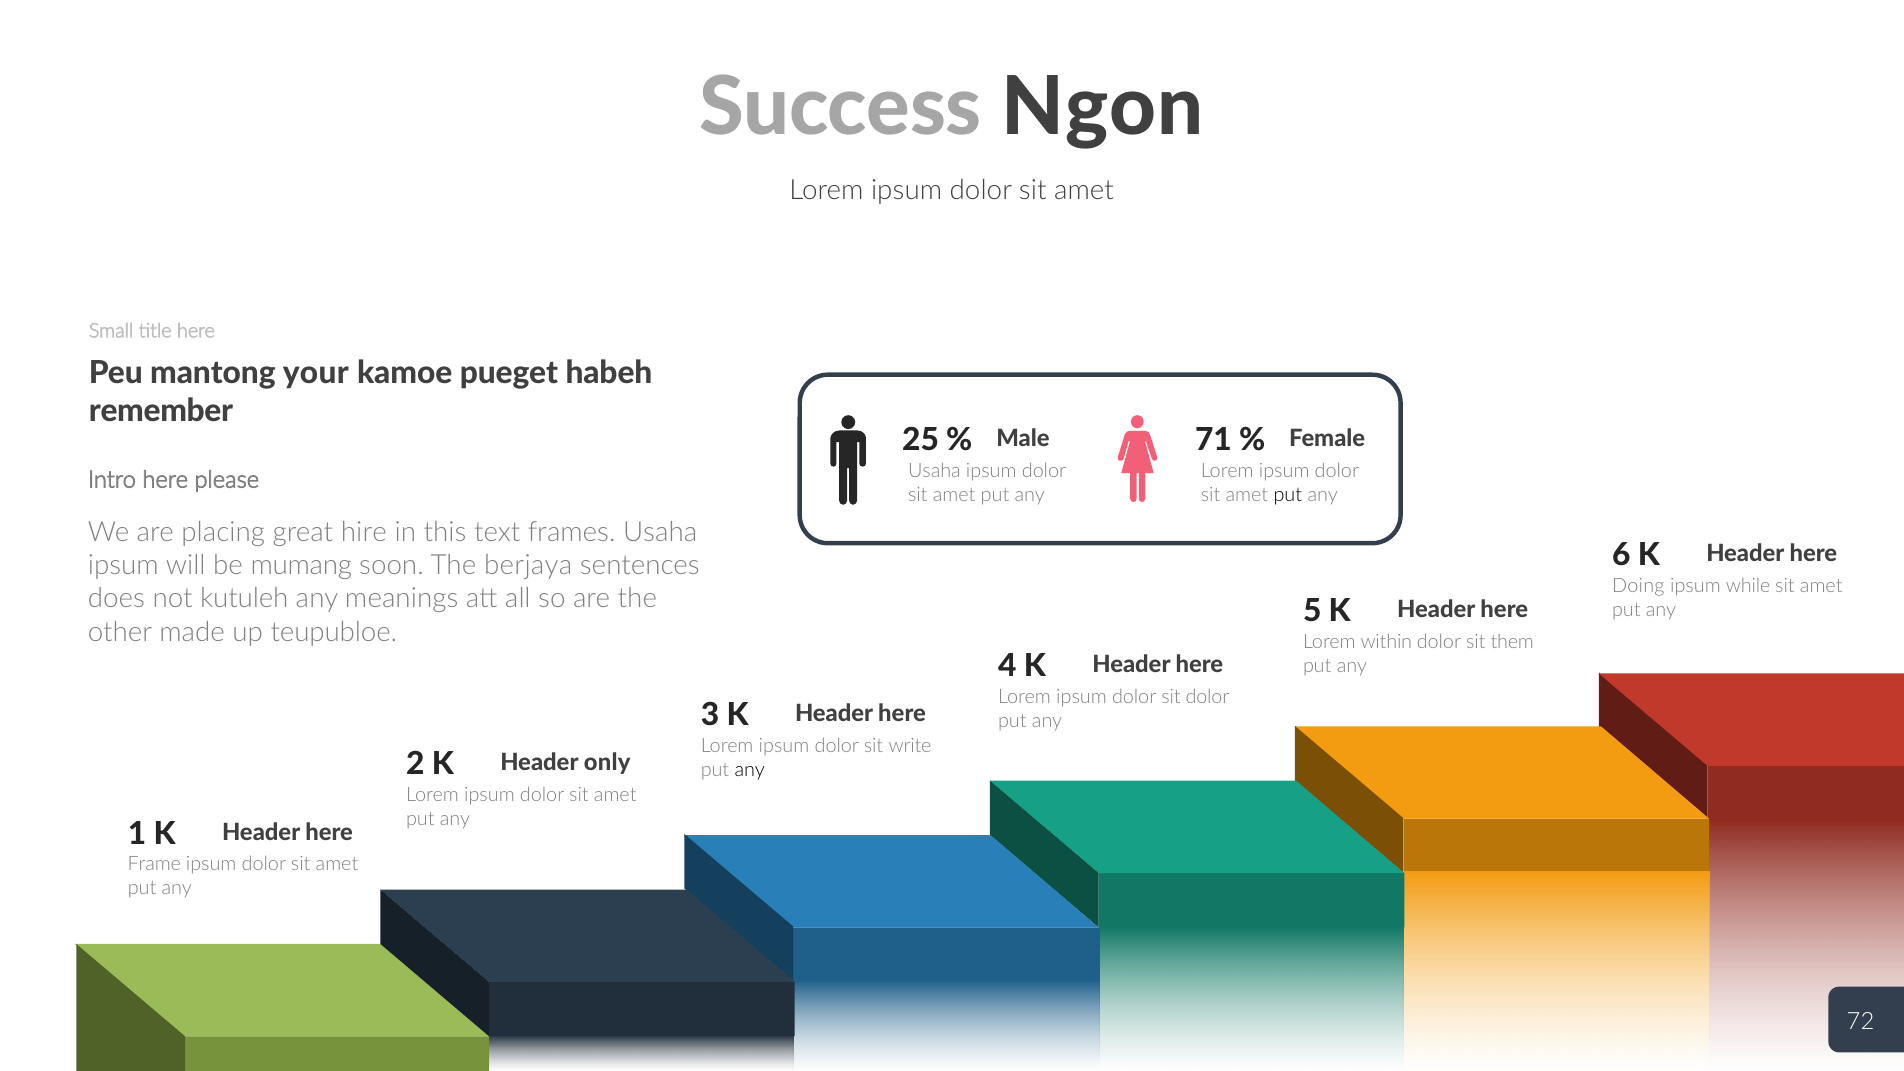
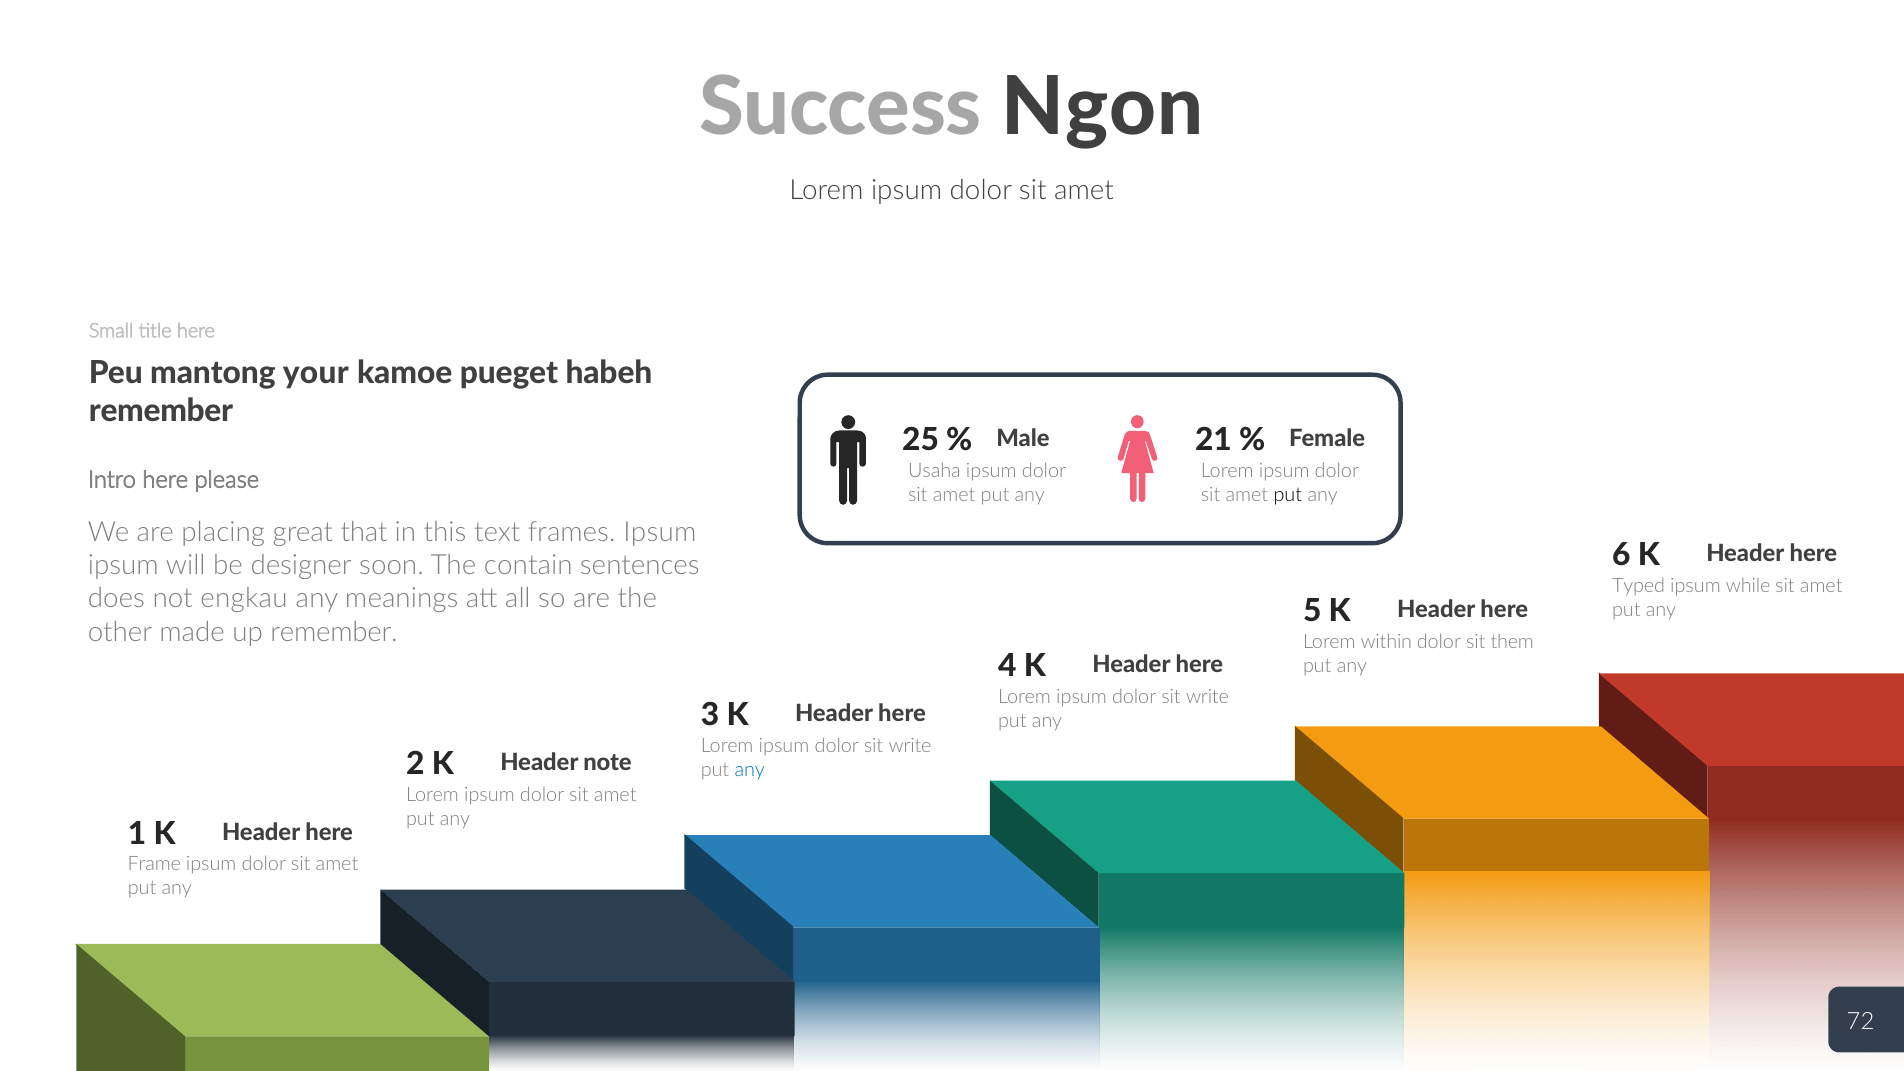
71: 71 -> 21 (1213, 440)
hire: hire -> that (364, 532)
frames Usaha: Usaha -> Ipsum (660, 532)
mumang: mumang -> designer (301, 565)
berjaya: berjaya -> contain (528, 565)
Doing: Doing -> Typed (1639, 586)
kutuleh: kutuleh -> engkau (244, 599)
up teupubloe: teupubloe -> remember (334, 632)
dolor: dolor -> write (1207, 697)
only: only -> note (607, 763)
any colour: black -> blue (750, 770)
